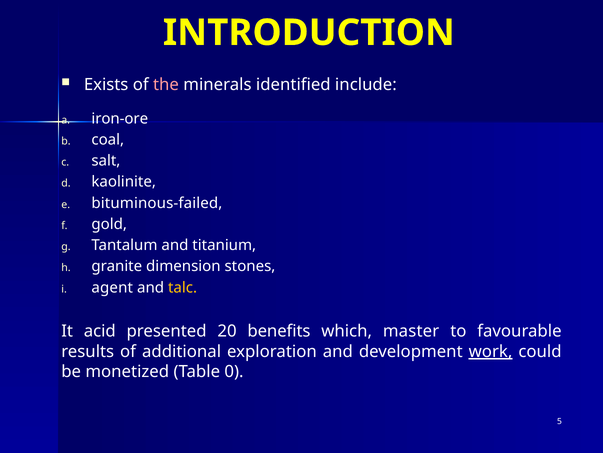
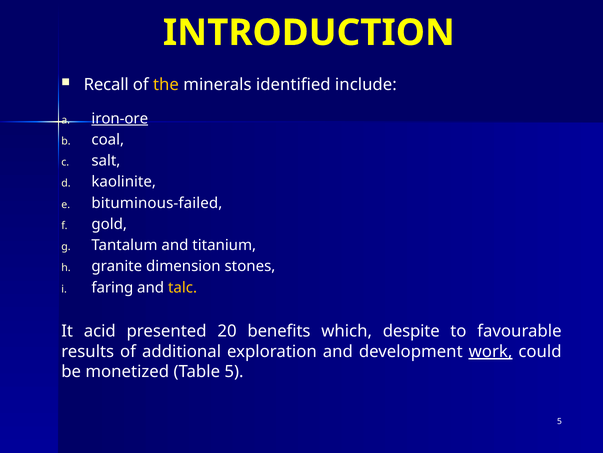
Exists: Exists -> Recall (106, 85)
the colour: pink -> yellow (166, 85)
iron-ore underline: none -> present (120, 118)
agent: agent -> faring (112, 287)
master: master -> despite (411, 331)
Table 0: 0 -> 5 (234, 371)
